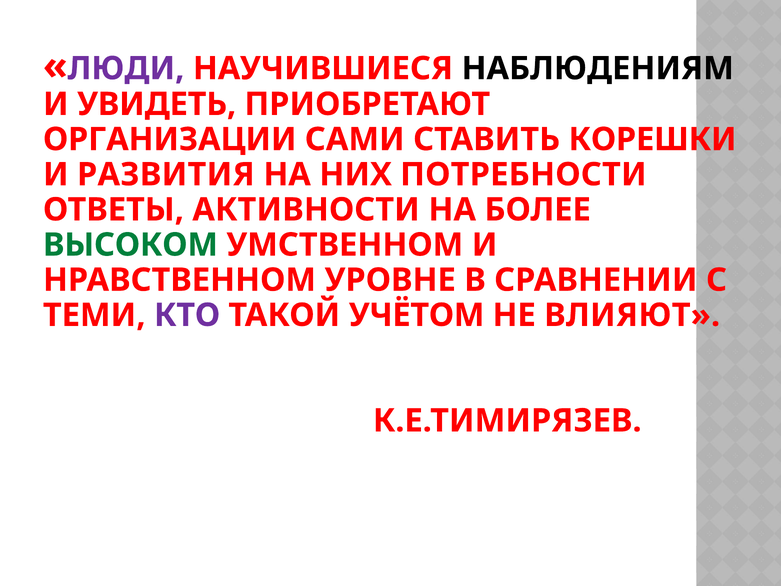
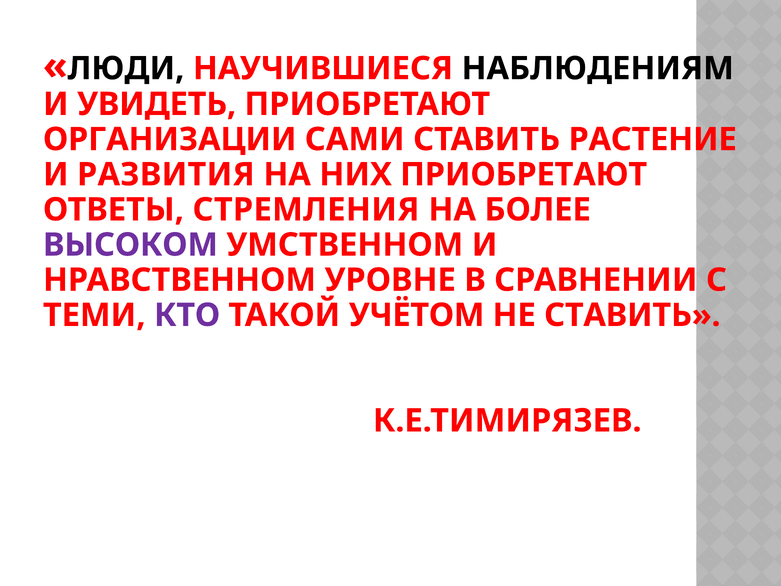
ЛЮДИ colour: purple -> black (126, 68)
КОРЕШКИ: КОРЕШКИ -> РАСТЕНИЕ (653, 139)
НИХ ПОТРЕБНОСТИ: ПОТРЕБНОСТИ -> ПРИОБРЕТАЮТ (524, 174)
АКТИВНОСТИ: АКТИВНОСТИ -> СТРЕМЛЕНИЯ (306, 210)
ВЫСОКОМ colour: green -> purple (130, 245)
НЕ ВЛИЯЮТ: ВЛИЯЮТ -> СТАВИТЬ (632, 315)
